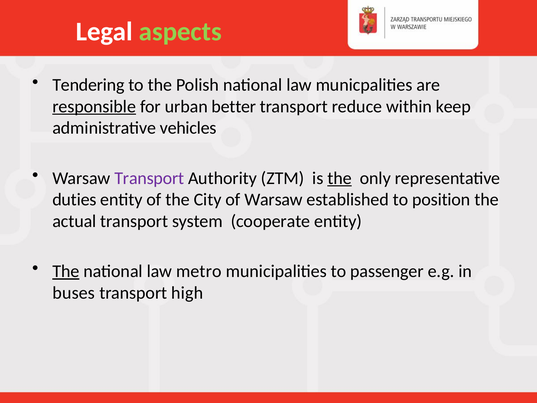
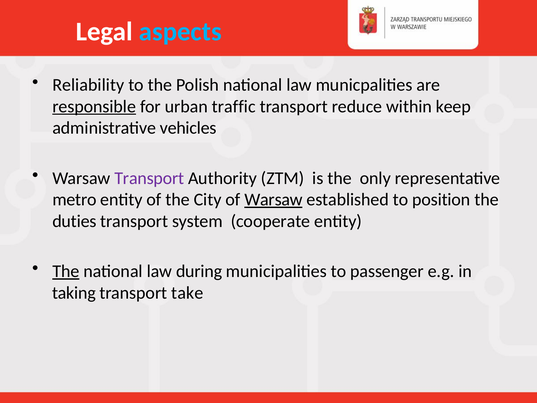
aspects colour: light green -> light blue (180, 32)
Tendering: Tendering -> Reliability (88, 85)
better: better -> traffic (234, 106)
the underline: present -> none (340, 178)
duties: duties -> metro (74, 200)
Warsaw underline: none -> present (274, 200)
actual: actual -> duties (74, 221)
metro: metro -> during (199, 271)
buses: buses -> taking (74, 293)
high: high -> take (187, 293)
